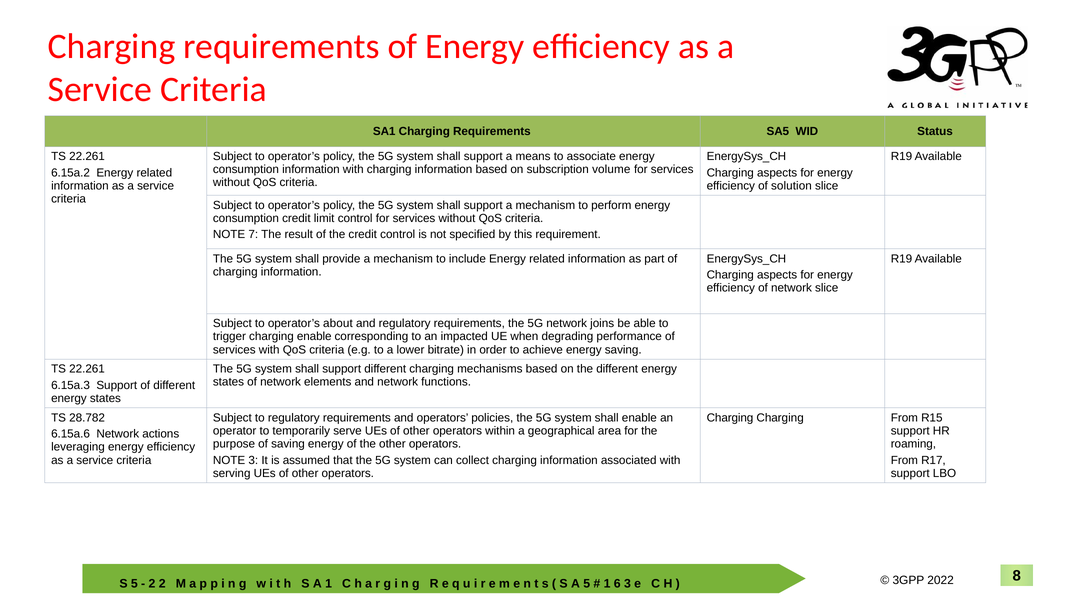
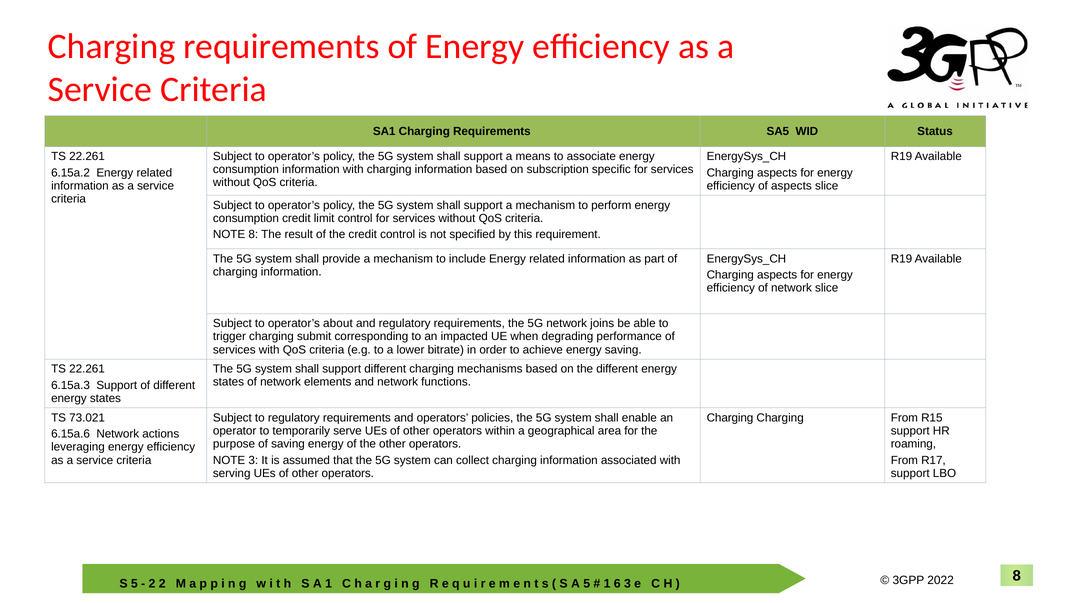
volume: volume -> specific (611, 169)
of solution: solution -> aspects (791, 186)
NOTE 7: 7 -> 8 (253, 235)
charging enable: enable -> submit (314, 337)
28.782: 28.782 -> 73.021 (87, 418)
